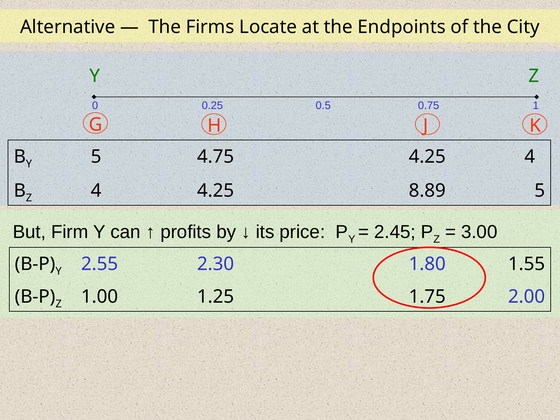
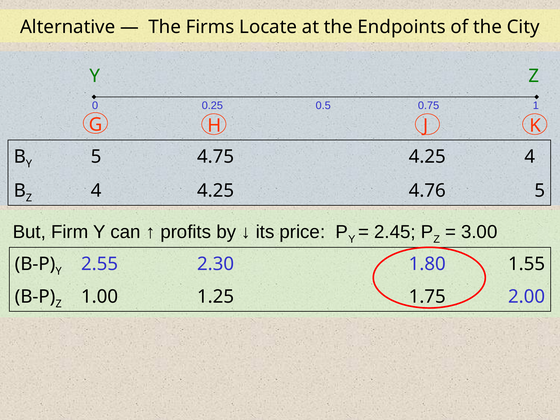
8.89: 8.89 -> 4.76 (427, 191)
